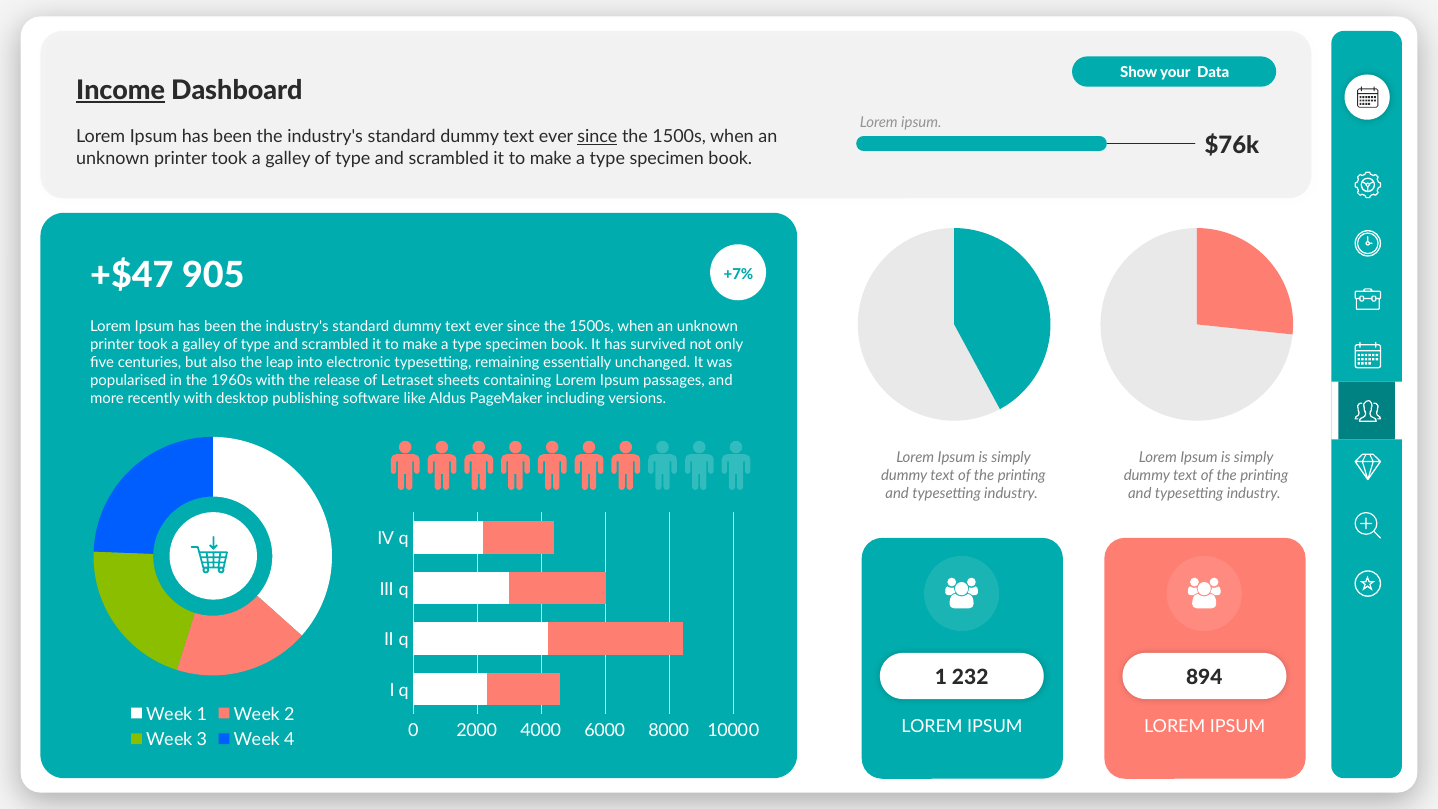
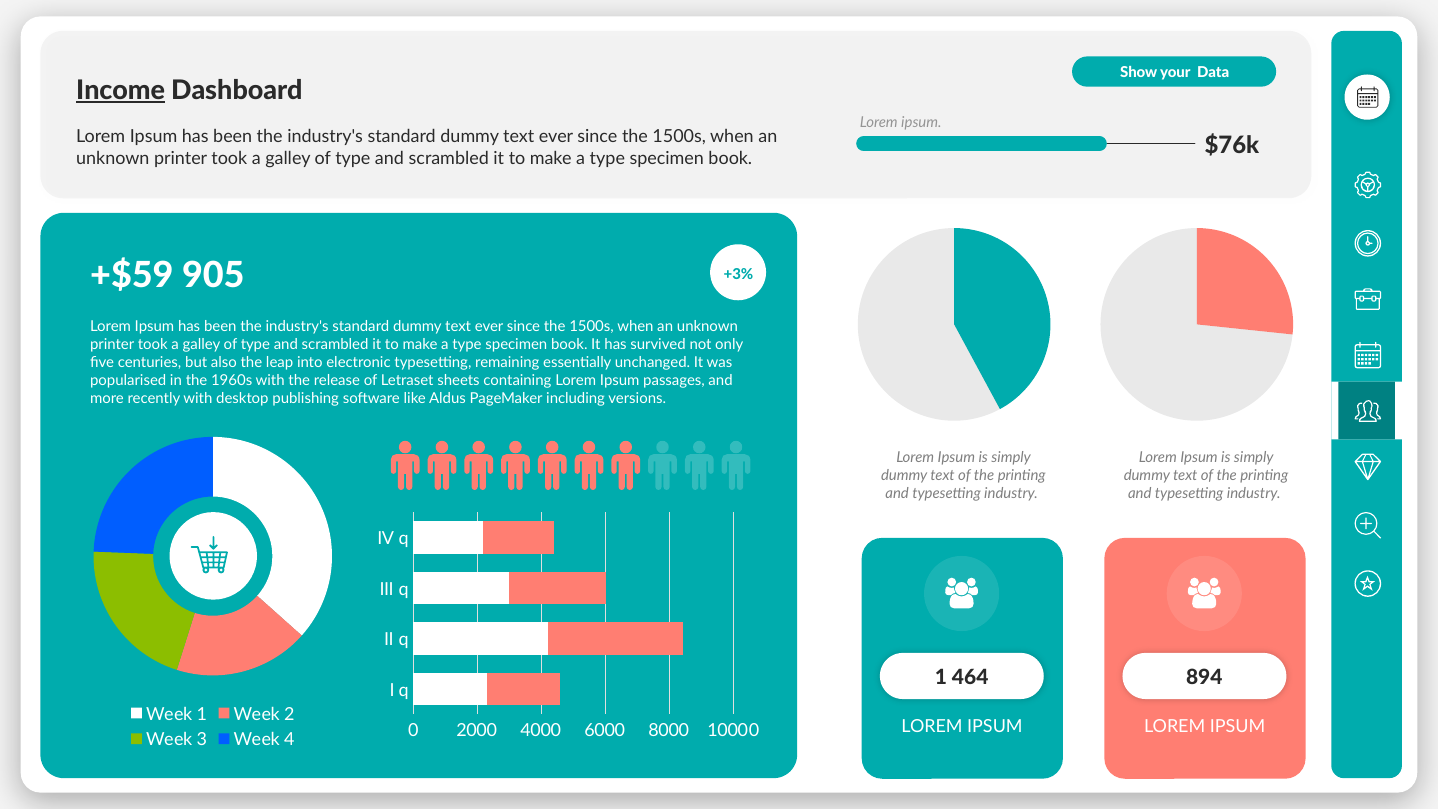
since underline: present -> none (597, 137)
+$47: +$47 -> +$59 (132, 275)
+7%: +7% -> +3% (739, 275)
232: 232 -> 464 (970, 677)
